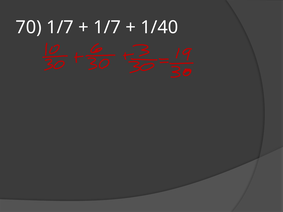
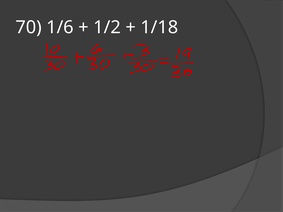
70 1/7: 1/7 -> 1/6 (60, 27)
1/7: 1/7 -> 1/2 (107, 27)
1/40: 1/40 -> 1/18 (159, 27)
